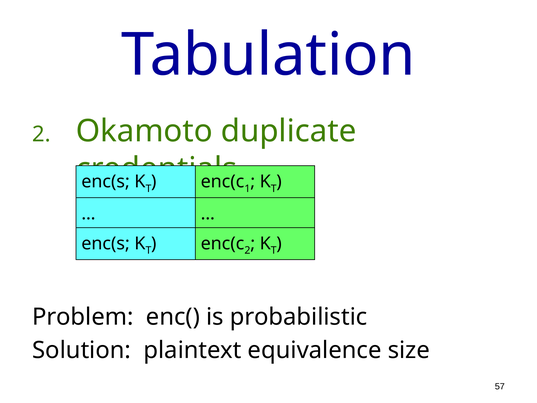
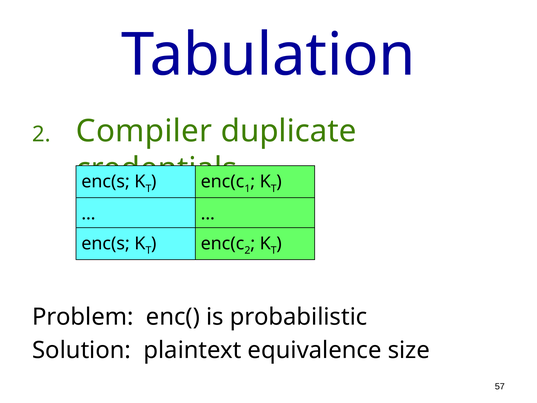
Okamoto: Okamoto -> Compiler (144, 131)
